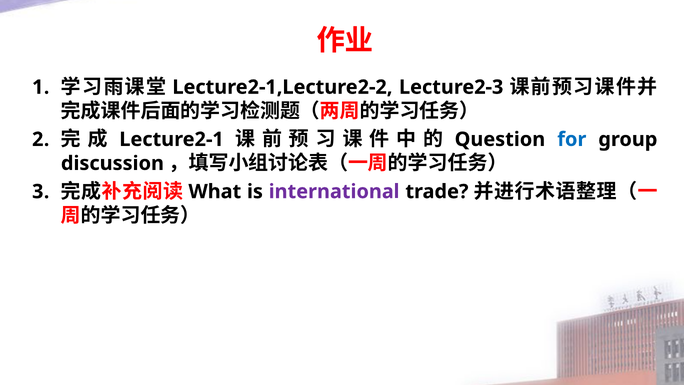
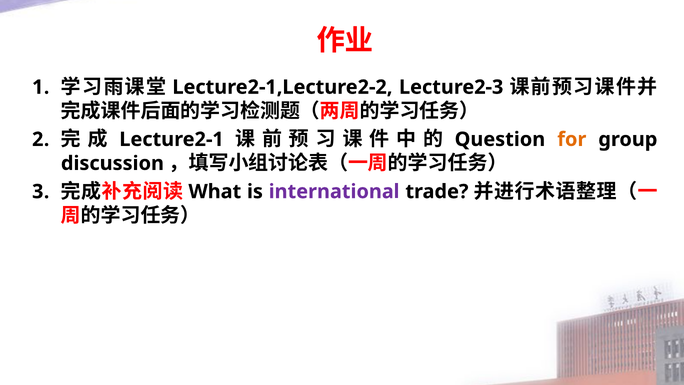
for colour: blue -> orange (572, 139)
